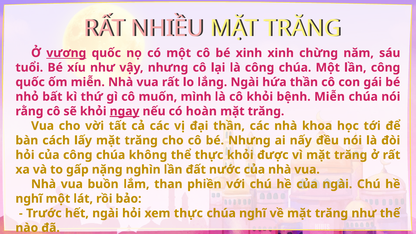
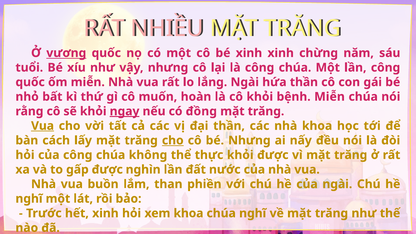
mình: mình -> hoàn (196, 97)
hoàn: hoàn -> đồng (201, 111)
Vua underline: none -> present (43, 126)
cho underline: none -> present (173, 140)
gấp nặng: nặng -> được (107, 170)
ngài: ngài -> xinh (105, 213)
xem thực: thực -> khoa (188, 213)
